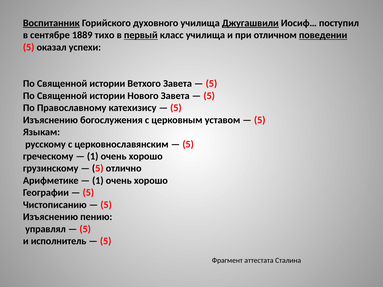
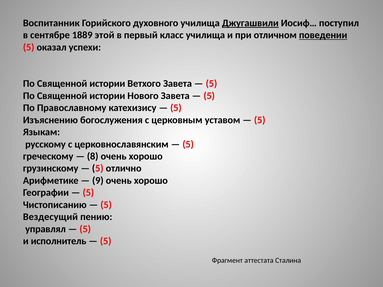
Воспитанник underline: present -> none (51, 23)
тихо: тихо -> этой (105, 35)
первый underline: present -> none (141, 35)
1: 1 -> 8 (93, 156)
1: 1 -> 9 (98, 181)
Изъяснению: Изъяснению -> Вездесущий (50, 217)
